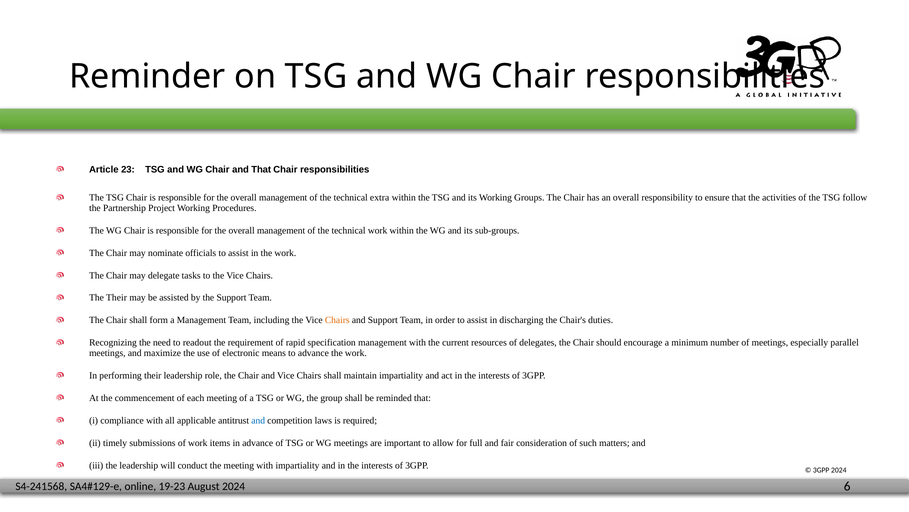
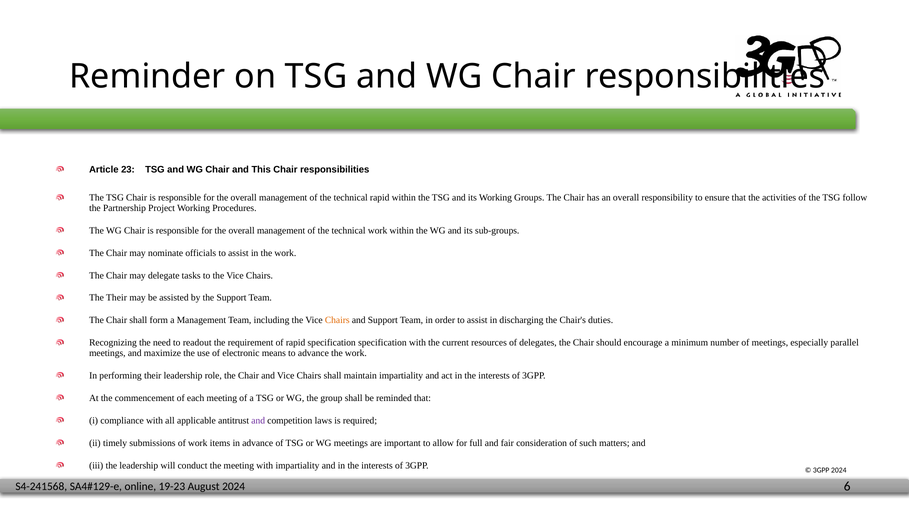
and That: That -> This (261, 169)
technical extra: extra -> rapid (380, 197)
specification management: management -> specification (382, 342)
and colour: blue -> purple (258, 420)
